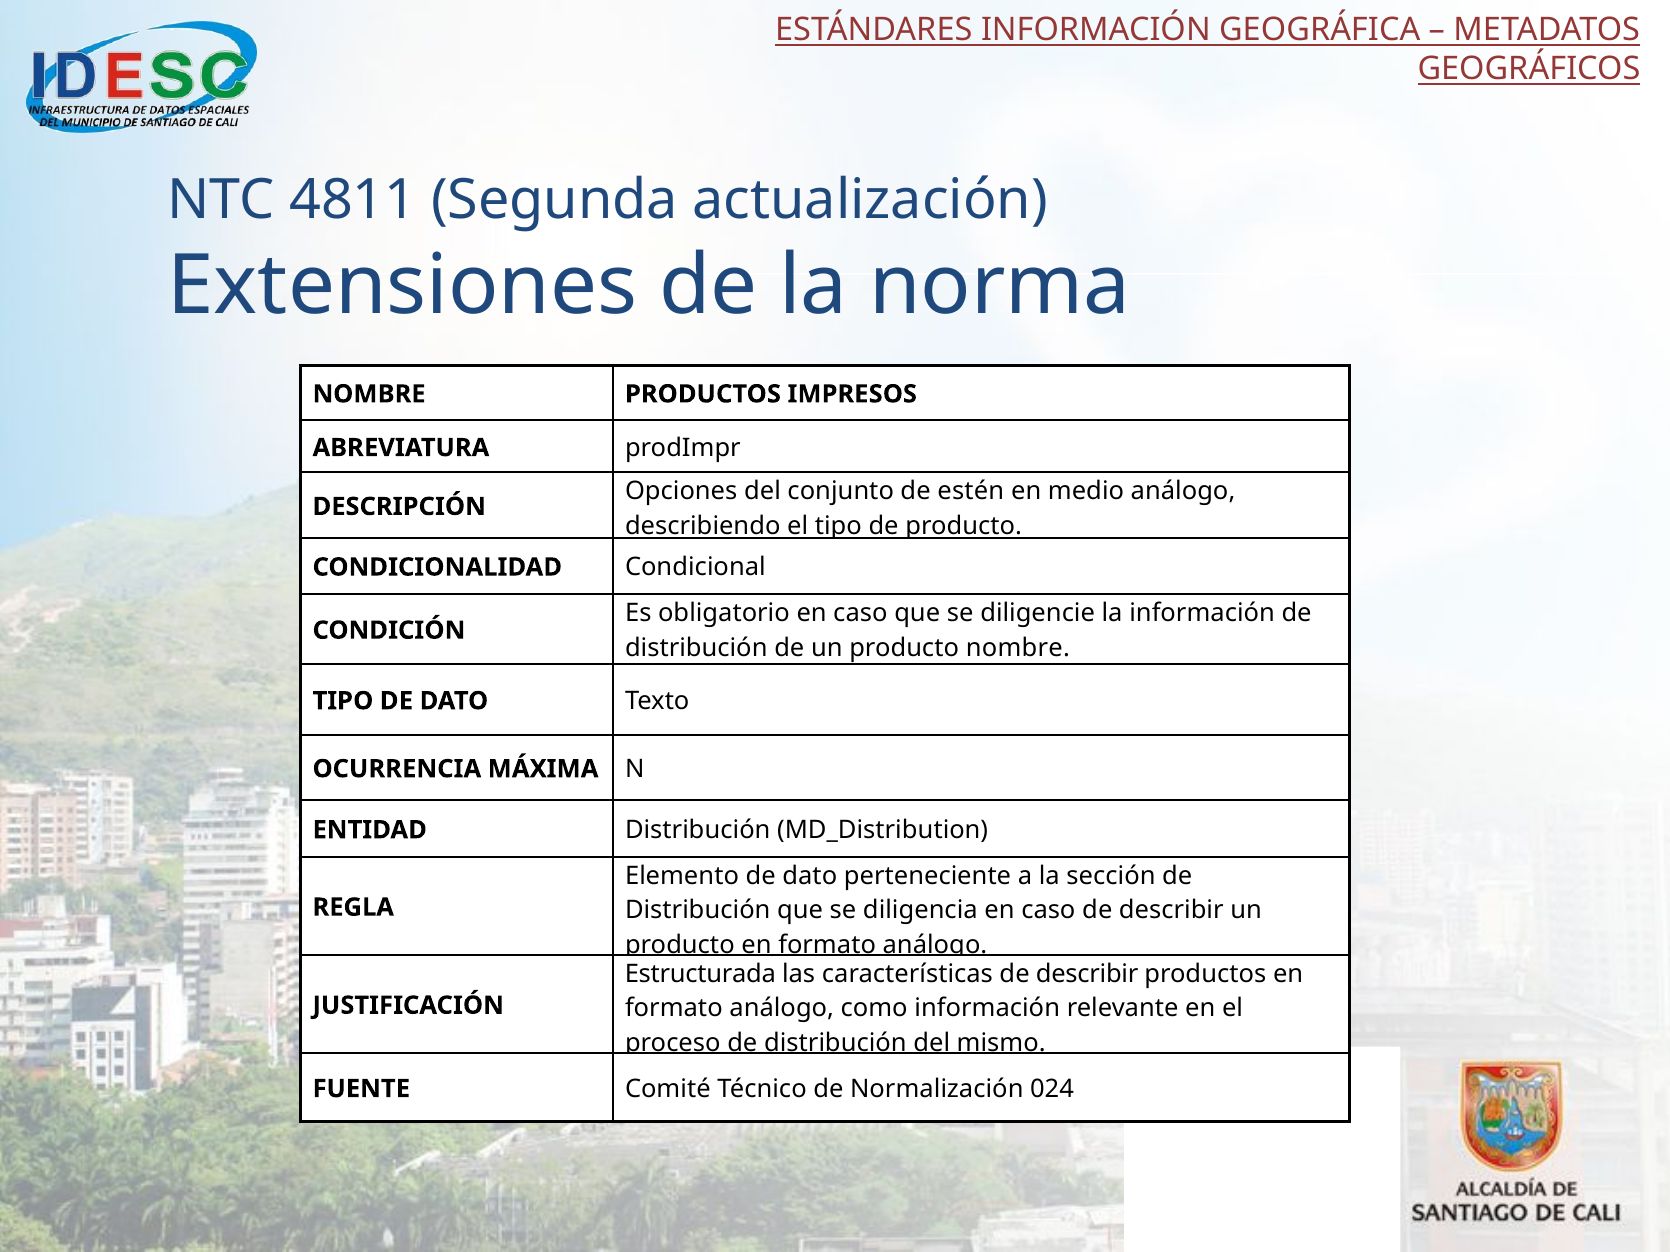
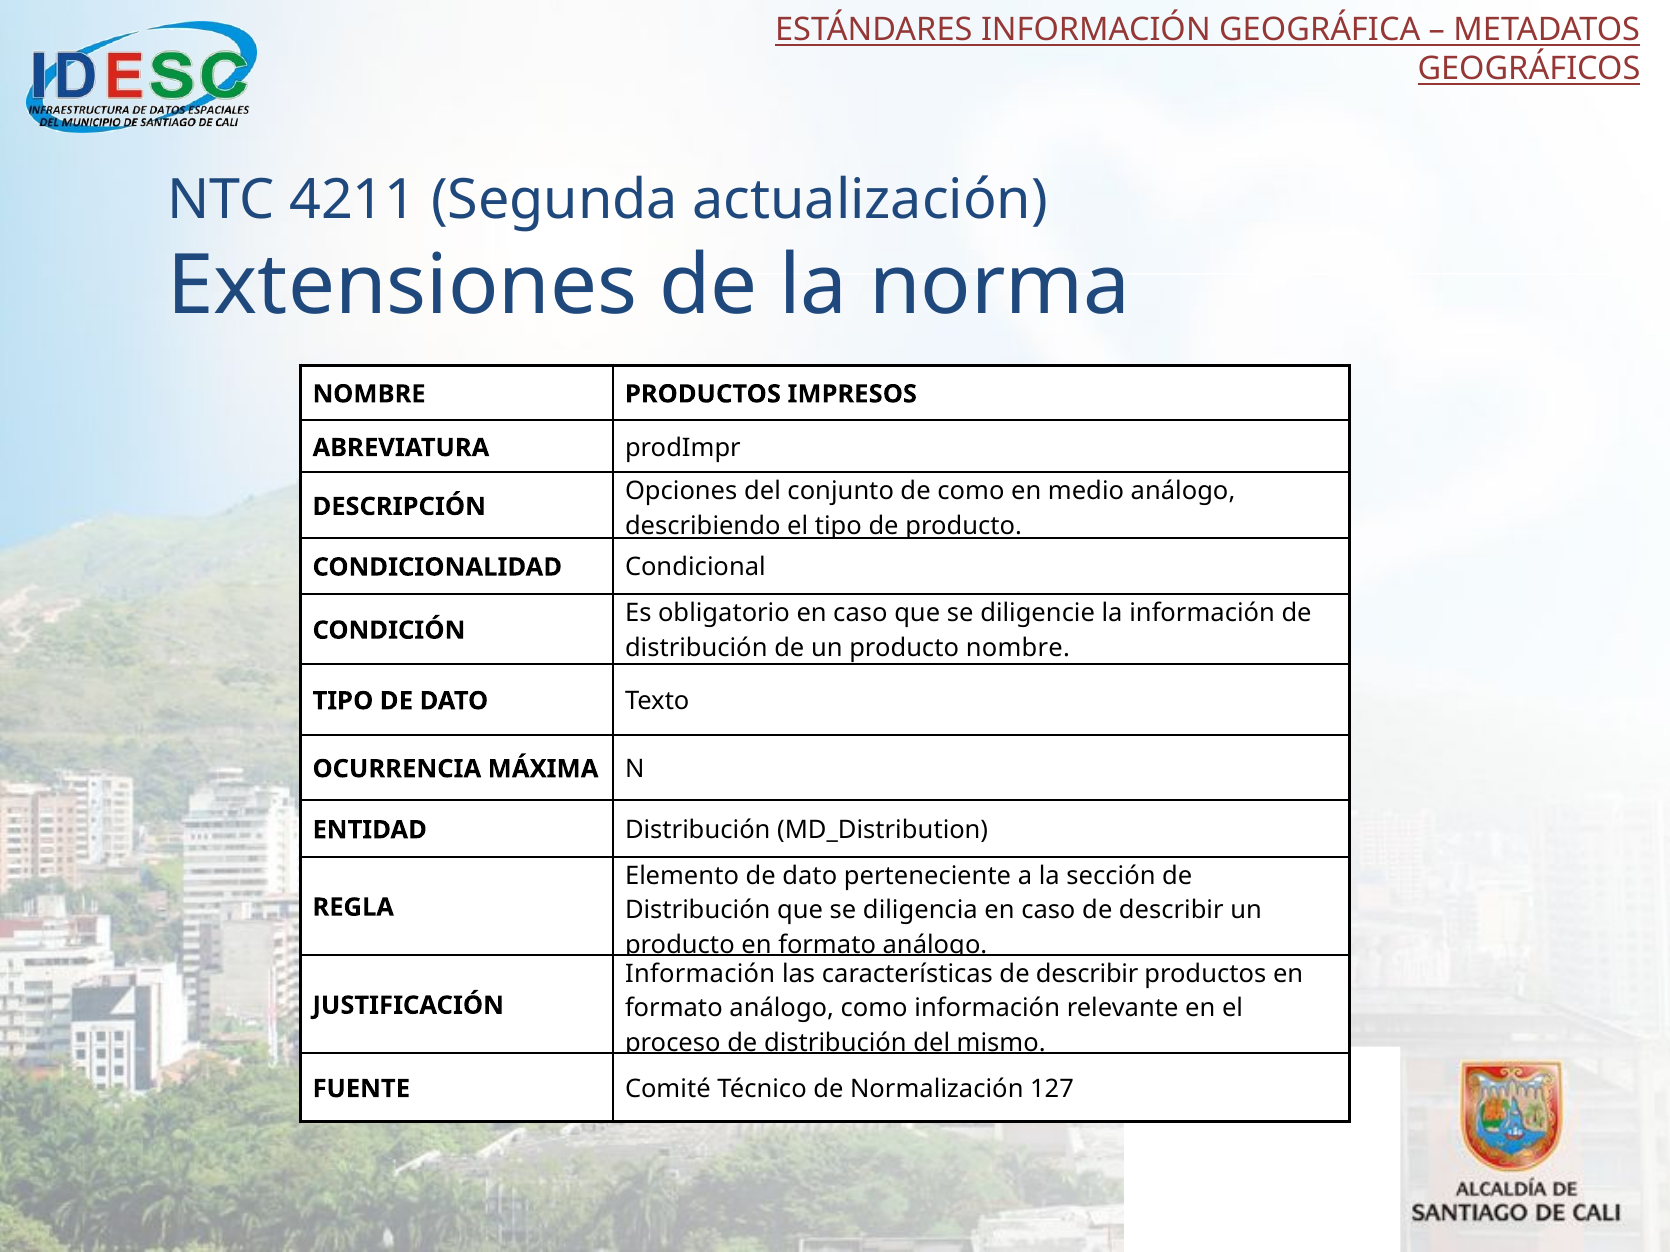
4811: 4811 -> 4211 (353, 200)
de estén: estén -> como (971, 491)
Estructurada: Estructurada -> Información (700, 974)
024: 024 -> 127 (1052, 1089)
